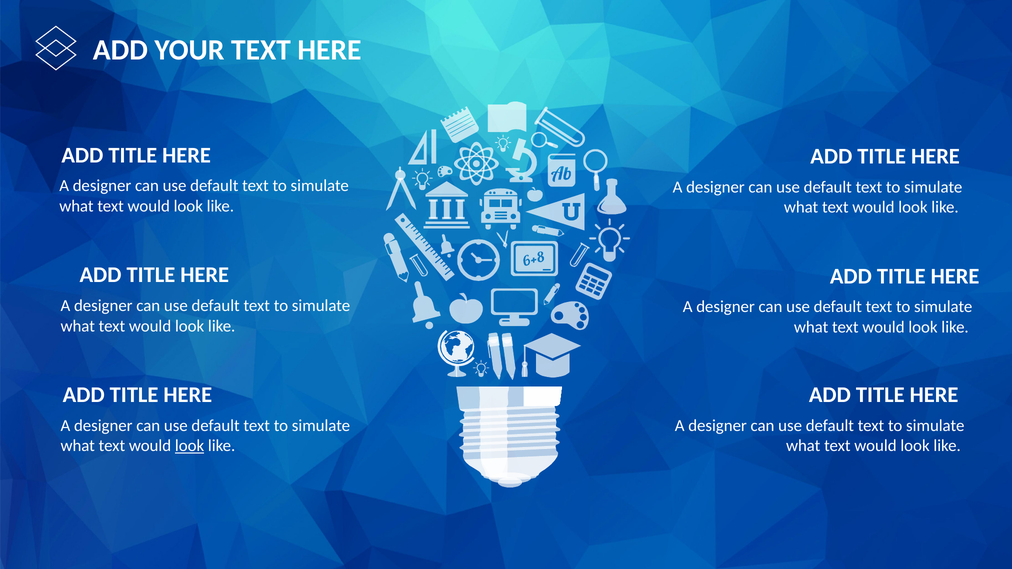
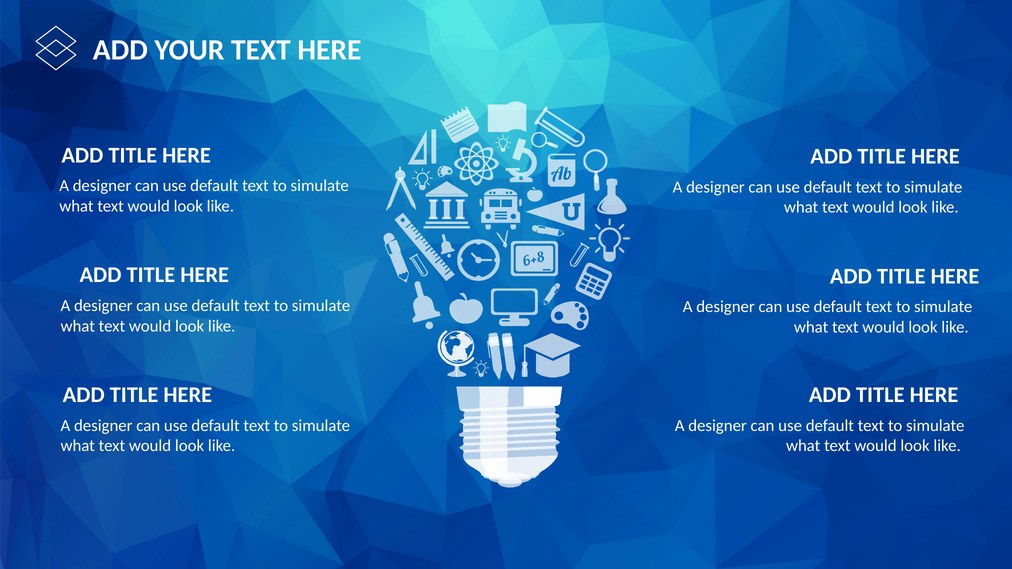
look underline: present -> none (190, 446)
